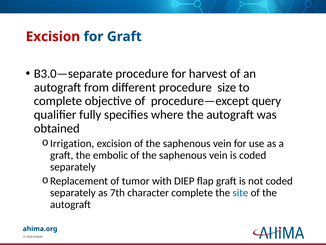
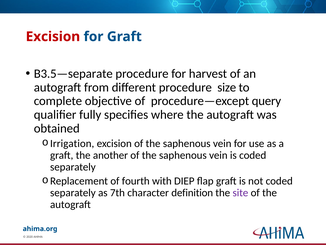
B3.0—separate: B3.0—separate -> B3.5—separate (73, 73)
embolic: embolic -> another (110, 155)
tumor: tumor -> fourth (136, 181)
character complete: complete -> definition (192, 192)
site colour: blue -> purple (240, 192)
